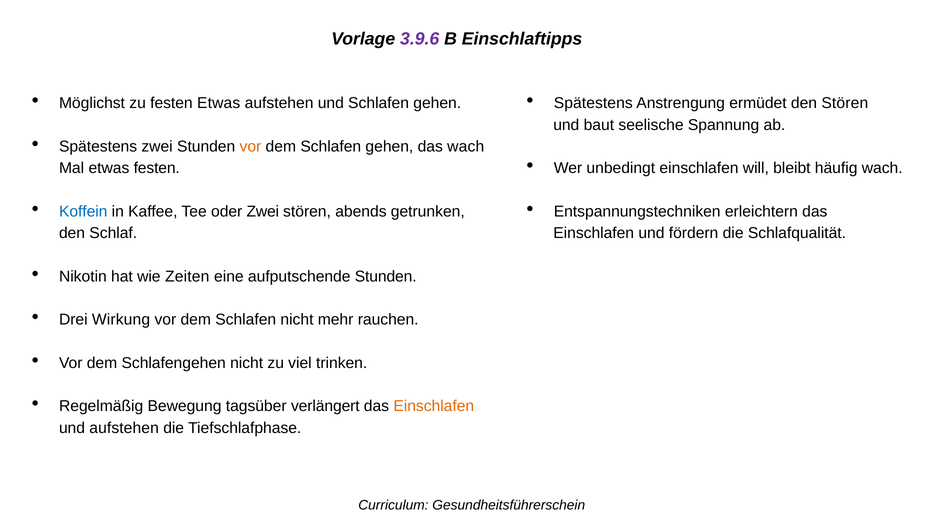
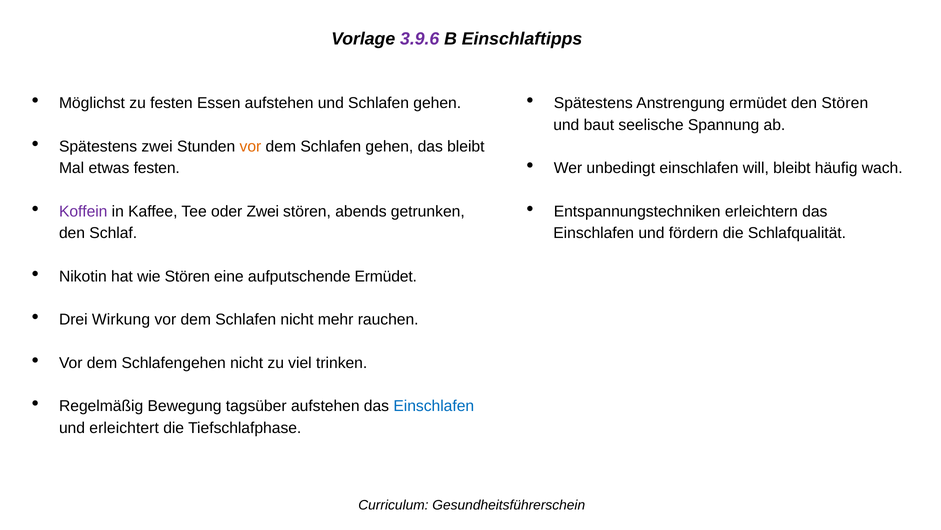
festen Etwas: Etwas -> Essen (219, 103)
das wach: wach -> bleibt (466, 146)
Koffein colour: blue -> purple (83, 211)
wie Zeiten: Zeiten -> Stören (187, 276)
aufputschende Stunden: Stunden -> Ermüdet (386, 276)
tagsüber verlängert: verlängert -> aufstehen (325, 406)
Einschlafen colour: orange -> blue (434, 406)
und aufstehen: aufstehen -> erleichtert (124, 427)
